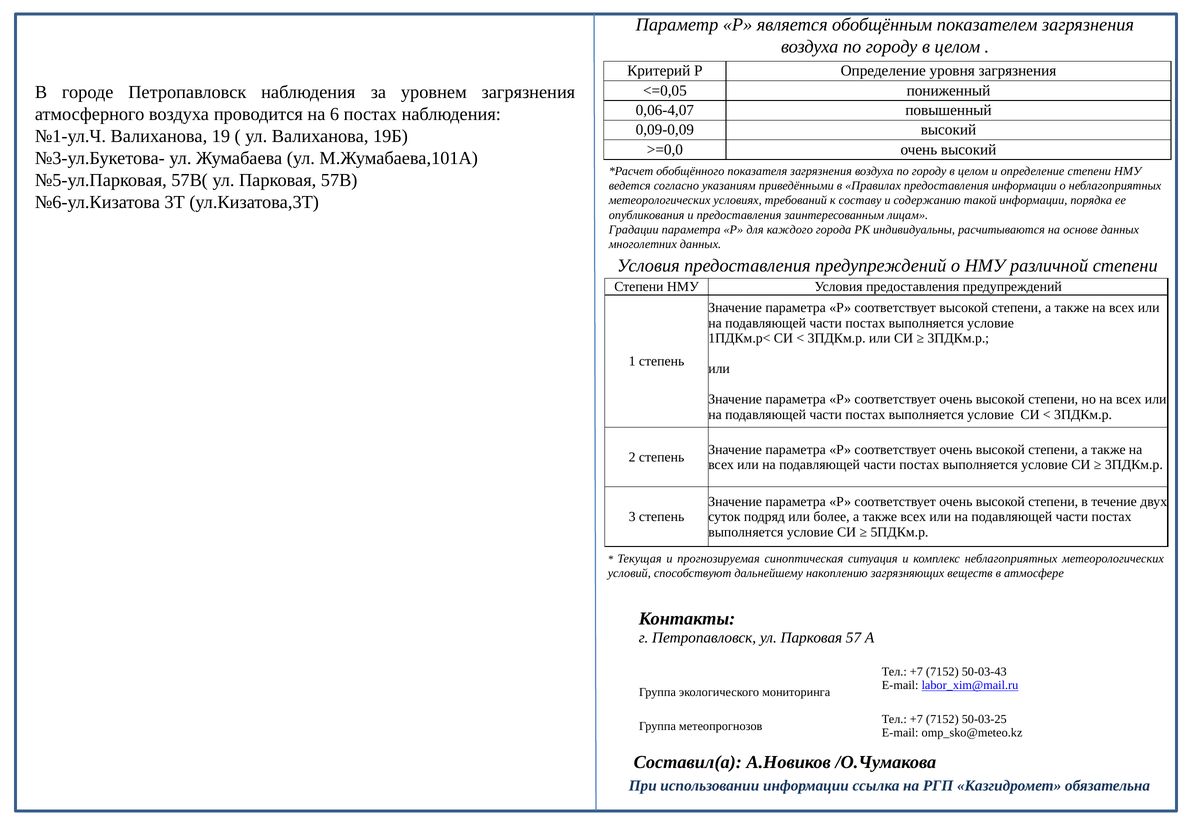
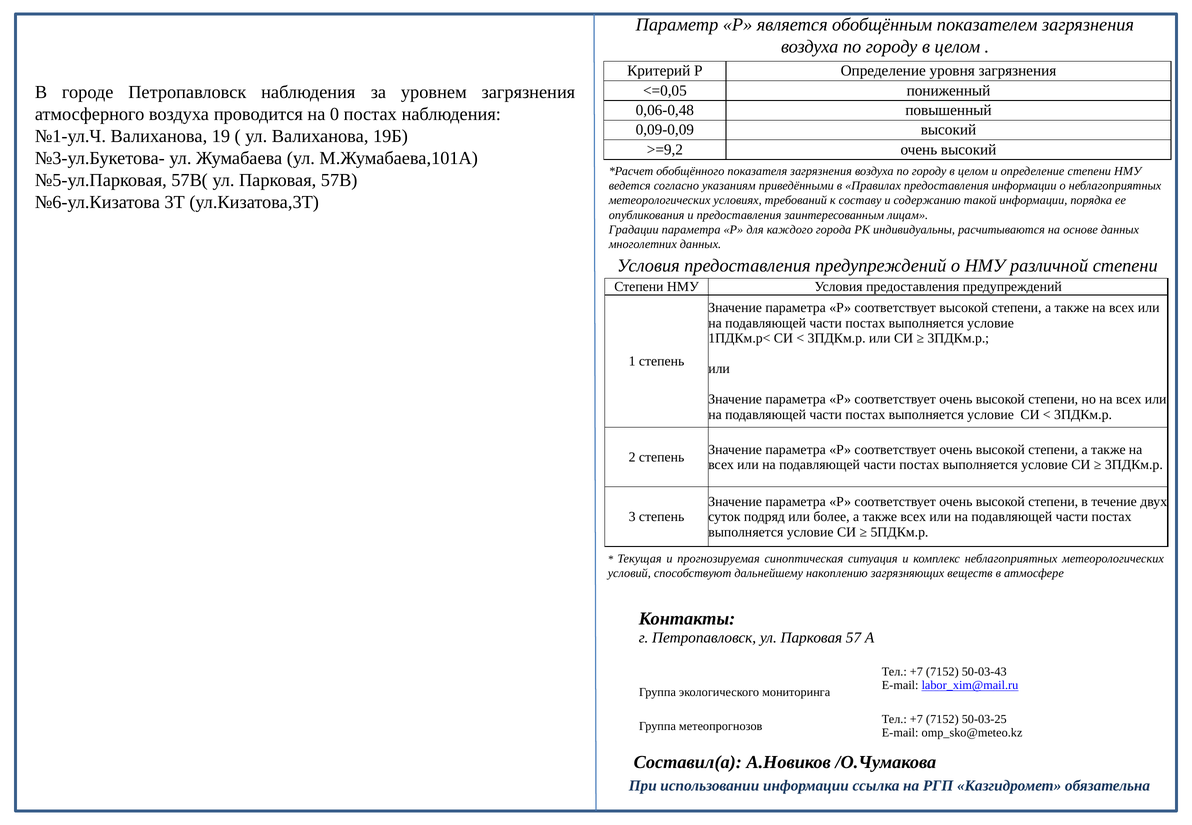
0,06-4,07: 0,06-4,07 -> 0,06-0,48 (665, 110)
6: 6 -> 0 (335, 114)
>=0,0: >=0,0 -> >=9,2 (665, 150)
